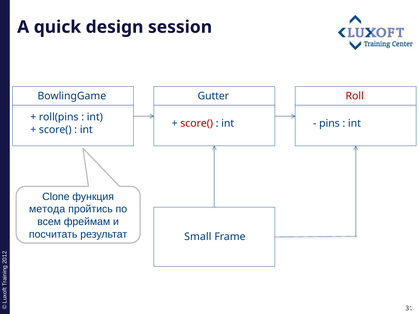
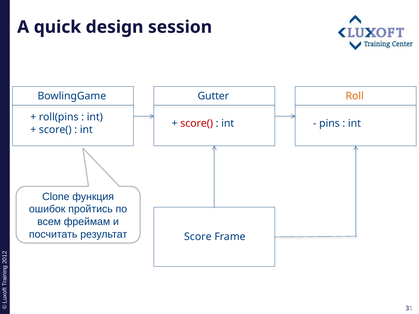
Roll colour: red -> orange (355, 96)
метода: метода -> ошибок (47, 209)
Small: Small -> Score (198, 237)
